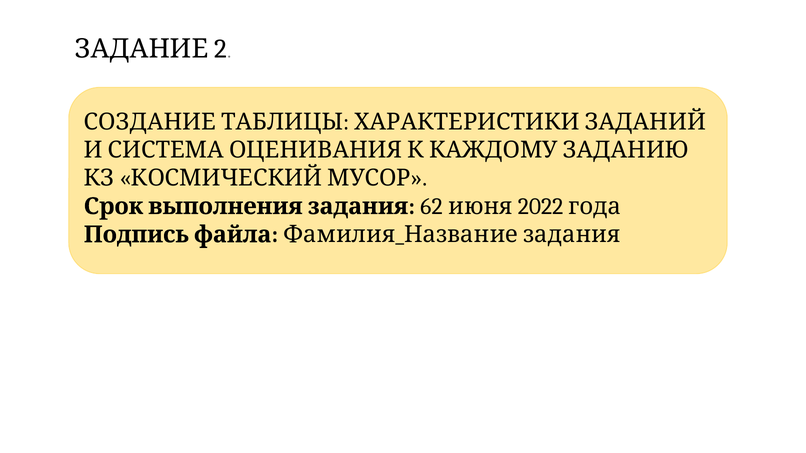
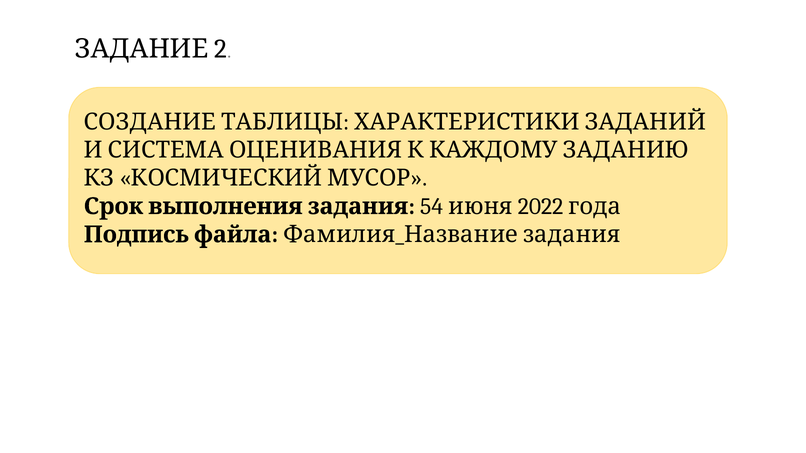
62: 62 -> 54 (432, 207)
